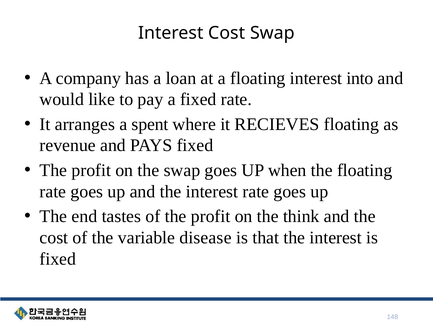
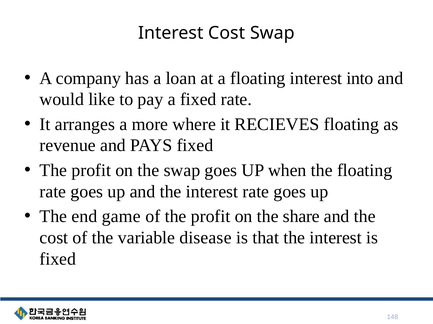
spent: spent -> more (150, 125)
tastes: tastes -> game (121, 217)
think: think -> share (301, 217)
